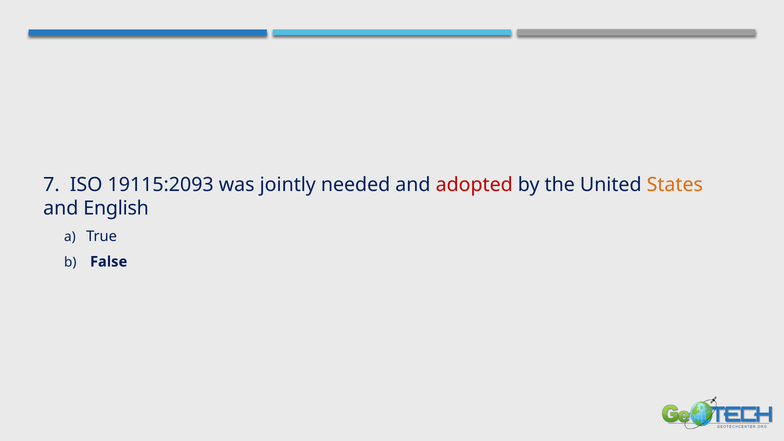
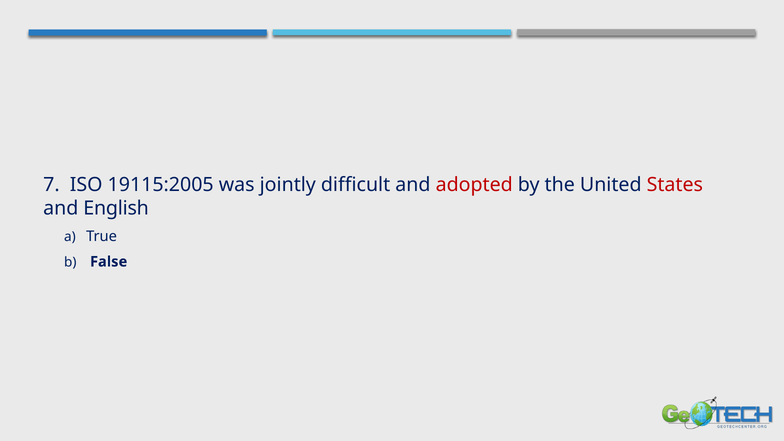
19115:2093: 19115:2093 -> 19115:2005 (161, 185)
needed: needed -> difficult (356, 185)
States colour: orange -> red (675, 185)
